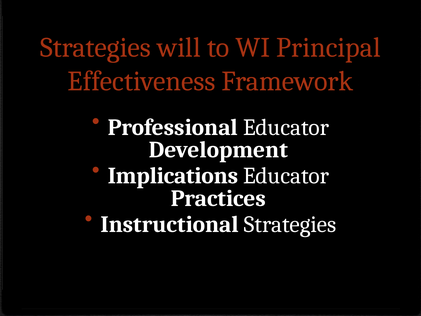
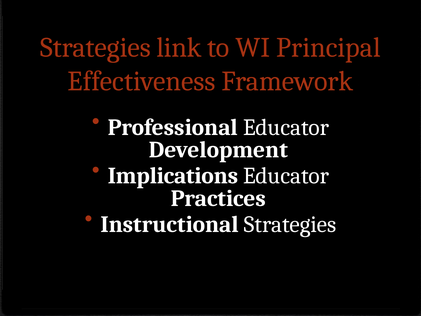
will: will -> link (179, 47)
